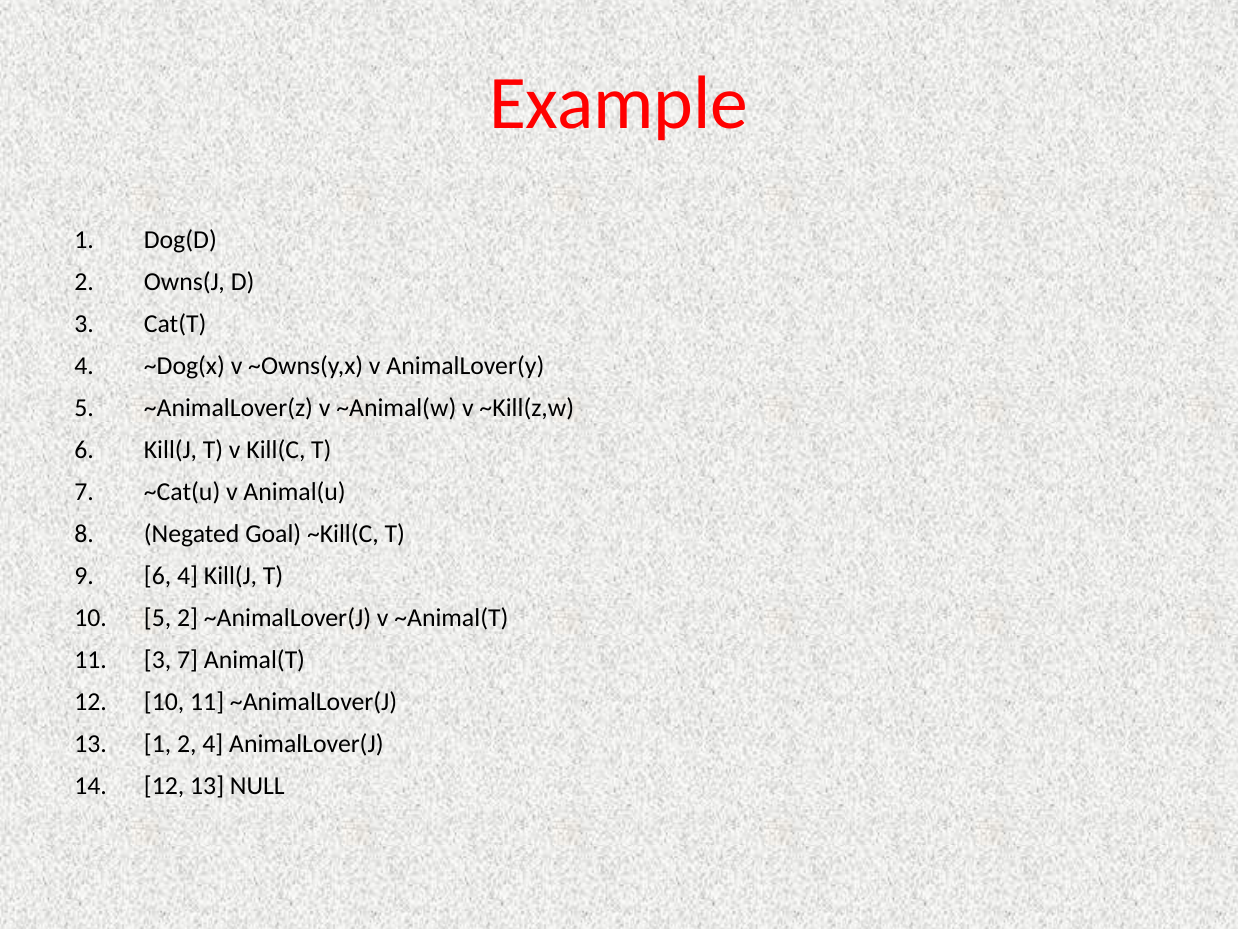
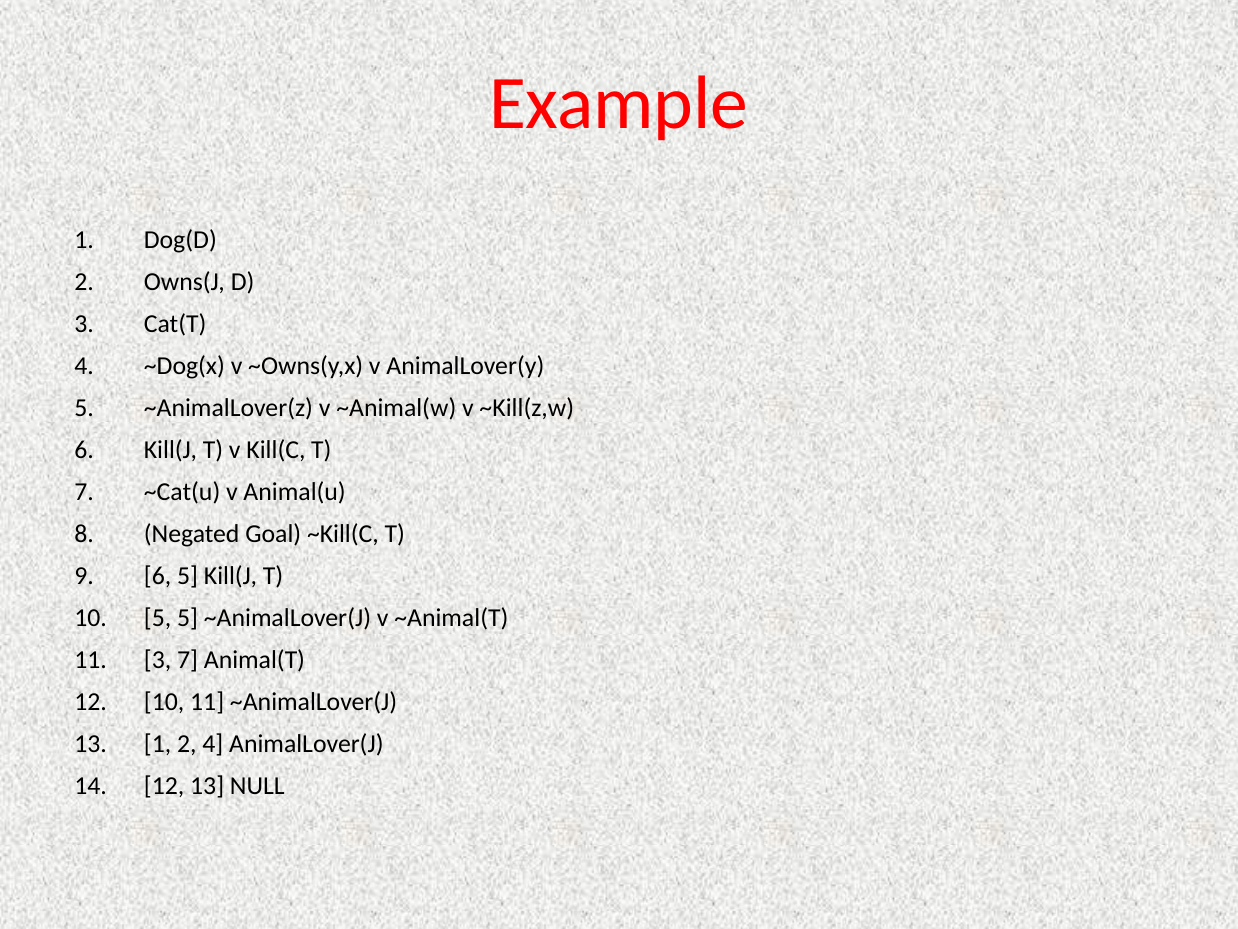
6 4: 4 -> 5 (188, 576)
5 2: 2 -> 5 (188, 618)
